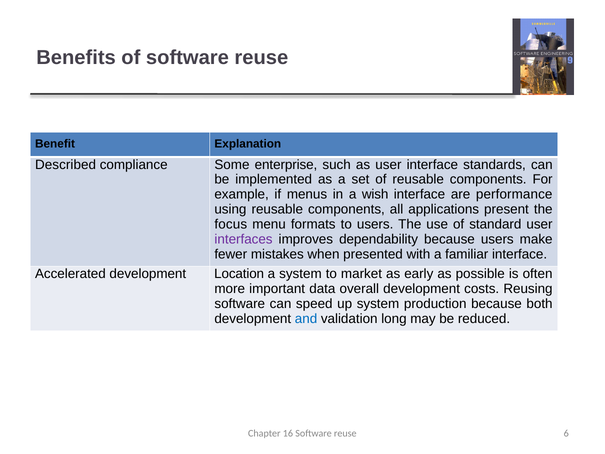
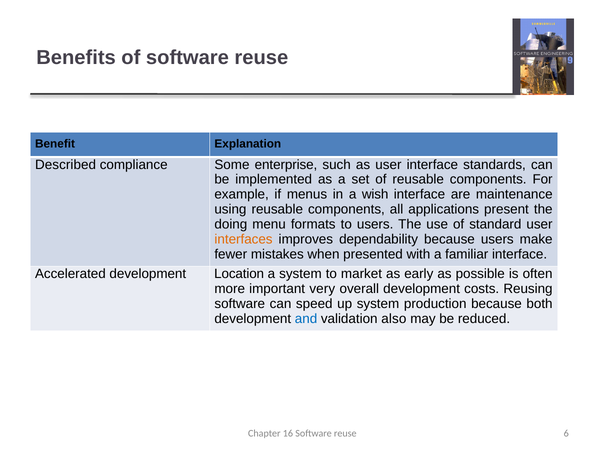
performance: performance -> maintenance (514, 194)
focus: focus -> doing (231, 224)
interfaces colour: purple -> orange (244, 239)
data: data -> very (322, 289)
long: long -> also (394, 319)
